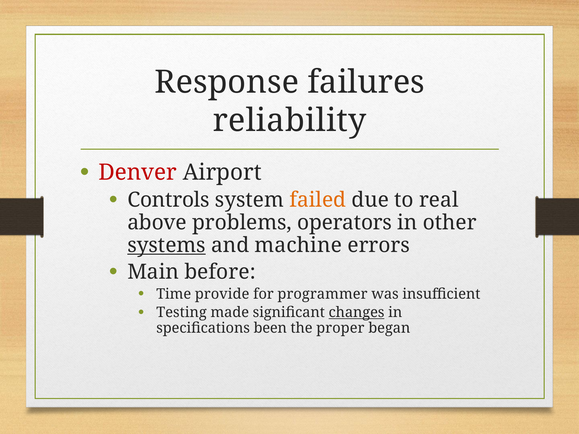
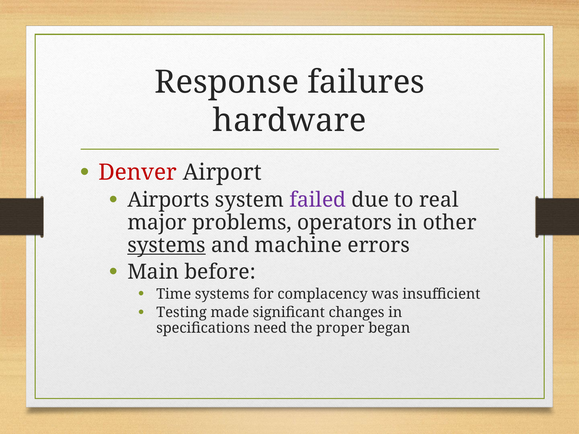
reliability: reliability -> hardware (290, 121)
Controls: Controls -> Airports (168, 200)
failed colour: orange -> purple (318, 200)
above: above -> major (157, 223)
Time provide: provide -> systems (222, 294)
programmer: programmer -> complacency (323, 294)
changes underline: present -> none (357, 313)
been: been -> need (270, 328)
